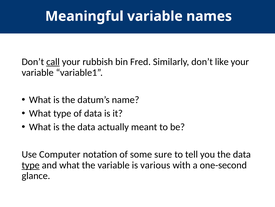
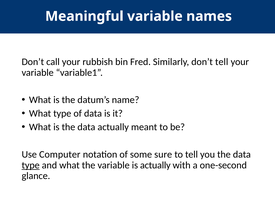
call underline: present -> none (53, 62)
don’t like: like -> tell (222, 62)
is various: various -> actually (155, 165)
